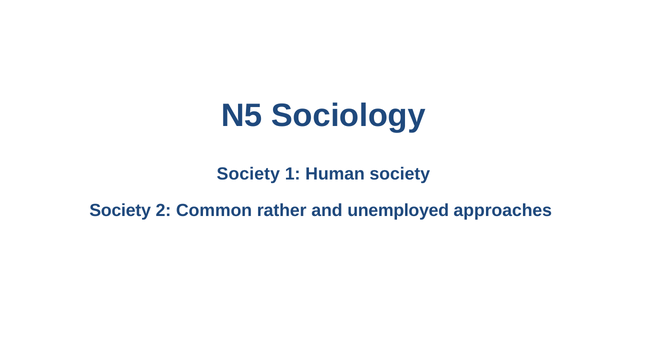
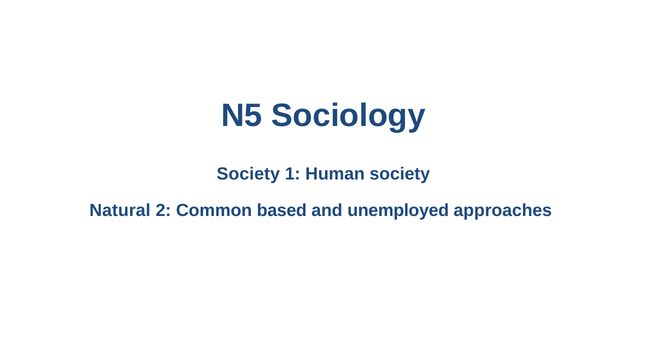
Society: Society -> Natural (120, 210)
rather: rather -> based (282, 210)
